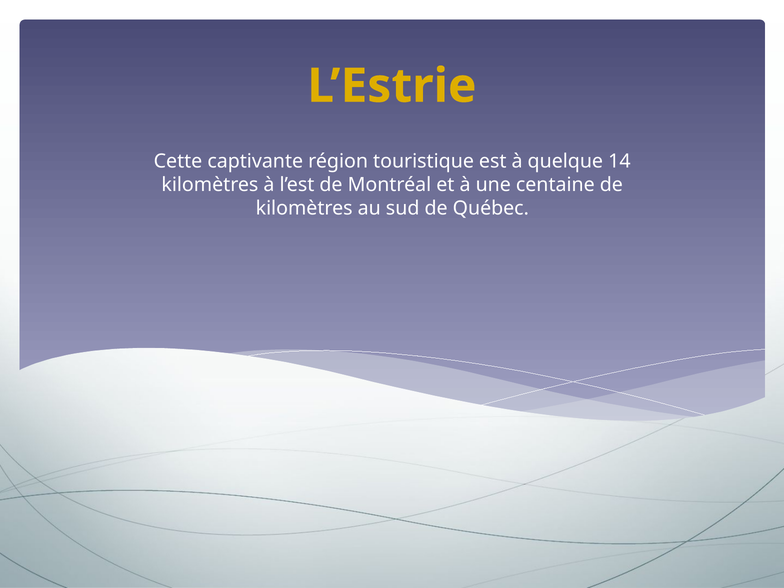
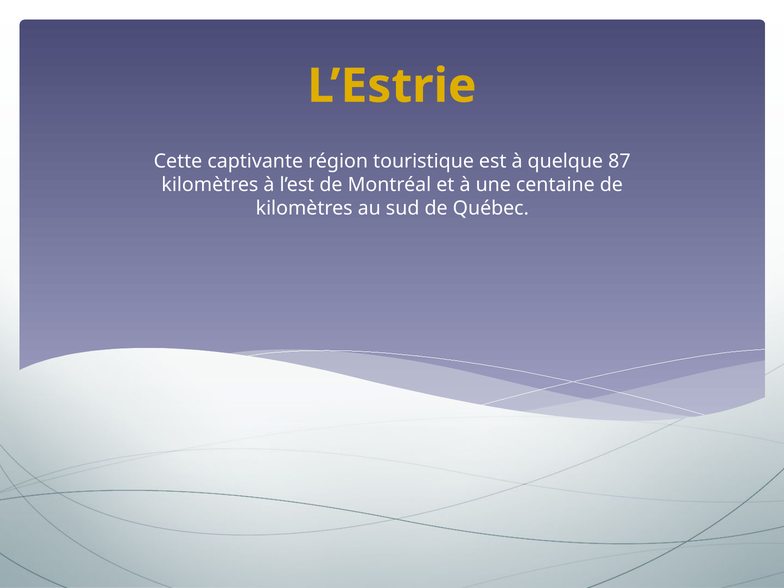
14: 14 -> 87 (619, 161)
